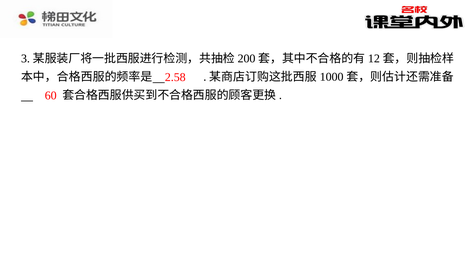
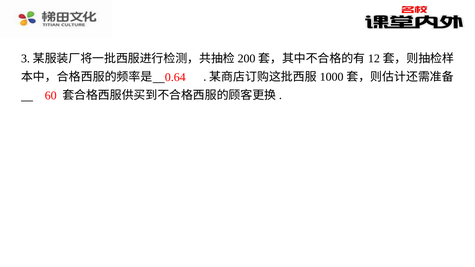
2.58: 2.58 -> 0.64 (175, 77)
